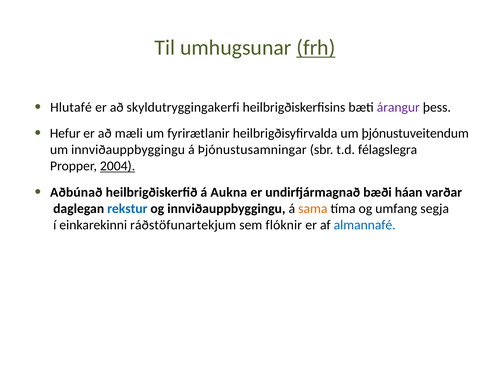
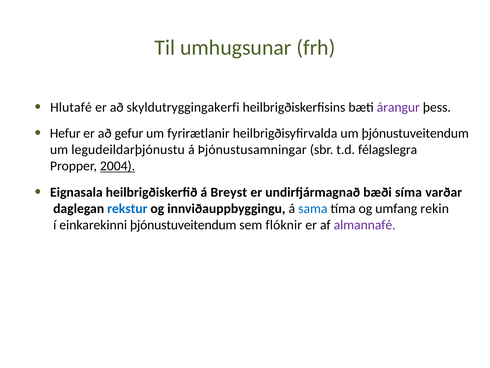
frh underline: present -> none (316, 48)
mæli: mæli -> gefur (129, 133)
um innviðauppbyggingu: innviðauppbyggingu -> legudeildarþjónustu (128, 150)
Aðbúnað: Aðbúnað -> Eignasala (76, 192)
Aukna: Aukna -> Breyst (229, 192)
háan: háan -> síma (408, 192)
sama colour: orange -> blue (313, 208)
segja: segja -> rekin (435, 208)
einkarekinni ráðstöfunartekjum: ráðstöfunartekjum -> þjónustuveitendum (183, 225)
almannafé colour: blue -> purple (365, 225)
